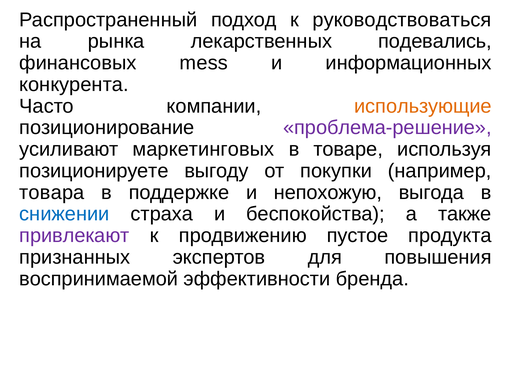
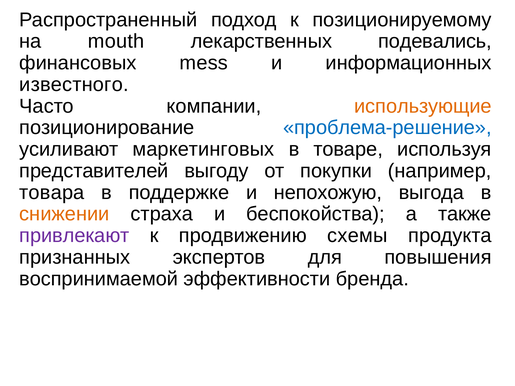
руководствоваться: руководствоваться -> позиционируемому (402, 20)
рынка: рынка -> mouth (116, 41)
конкурента: конкурента -> известного (74, 85)
проблема-решение colour: purple -> blue (387, 128)
позиционируете: позиционируете -> представителей (94, 171)
снижении colour: blue -> orange (64, 214)
пустое: пустое -> схемы (357, 236)
